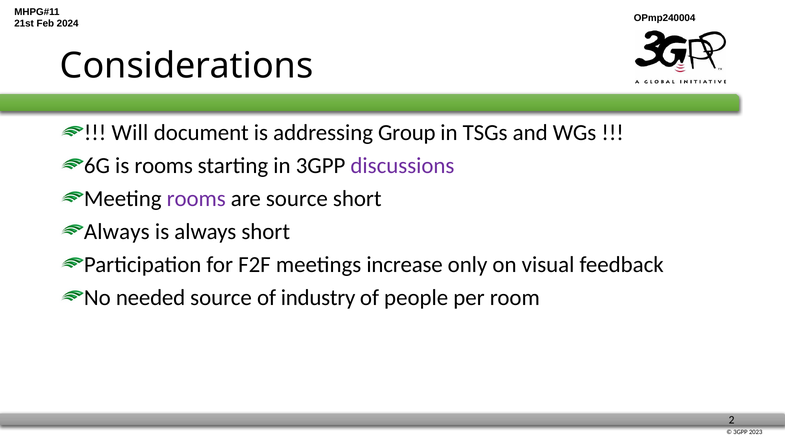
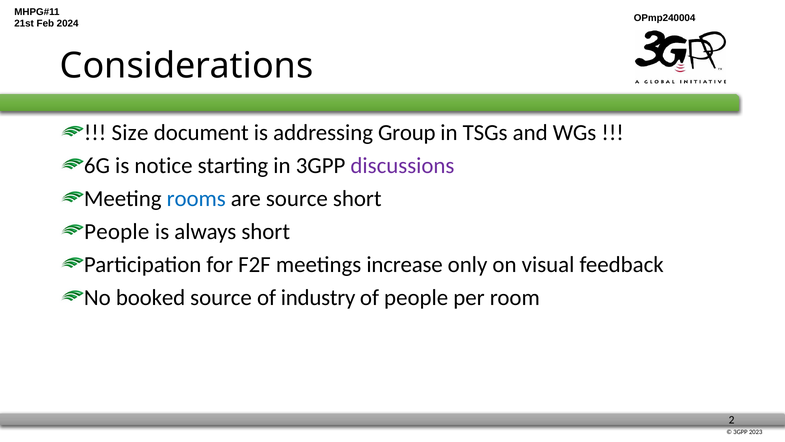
Will: Will -> Size (130, 133)
is rooms: rooms -> notice (164, 166)
rooms colour: purple -> blue (196, 199)
Always: Always -> People (117, 231)
needed: needed -> booked (151, 297)
